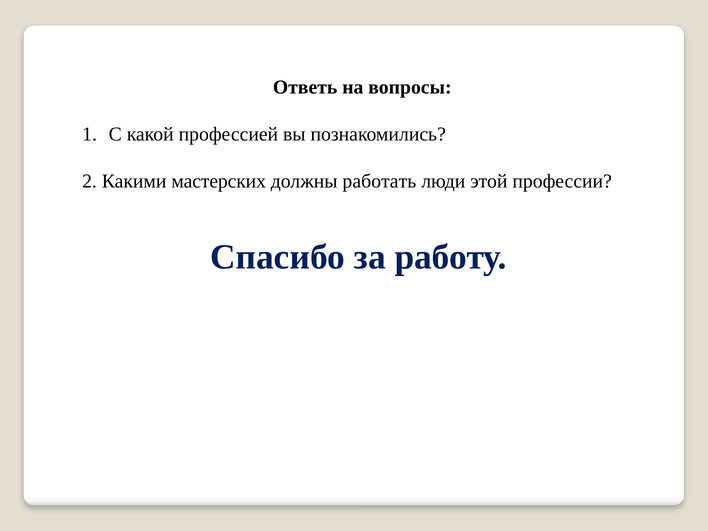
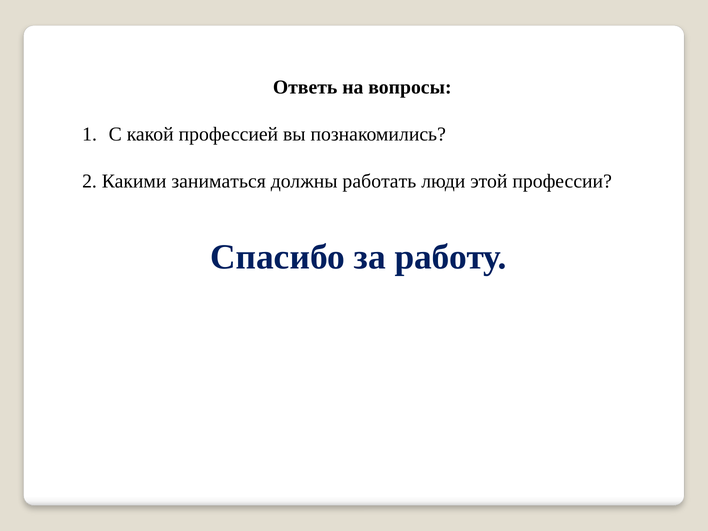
мастерских: мастерских -> заниматься (219, 181)
